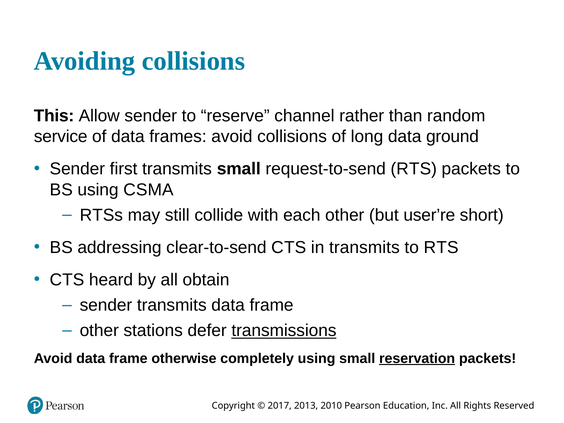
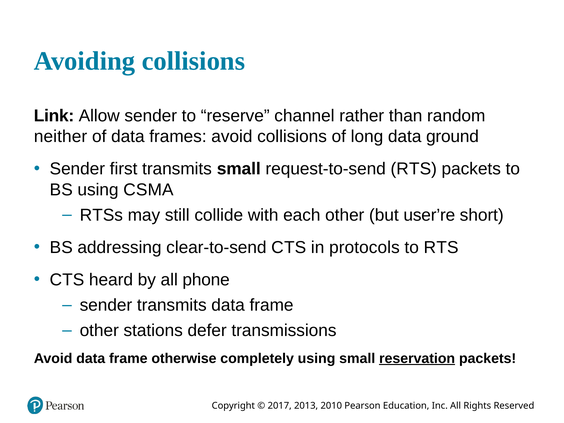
This: This -> Link (54, 116)
service: service -> neither (61, 137)
in transmits: transmits -> protocols (364, 247)
obtain: obtain -> phone (206, 280)
transmissions underline: present -> none (284, 331)
